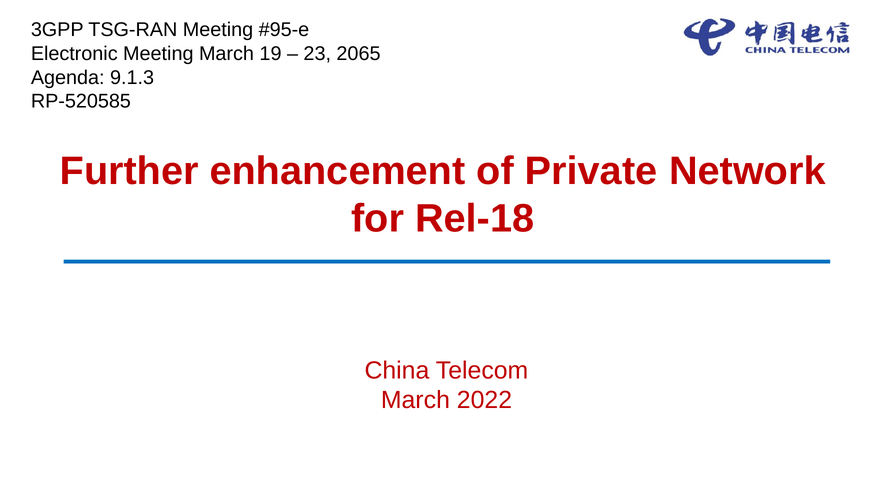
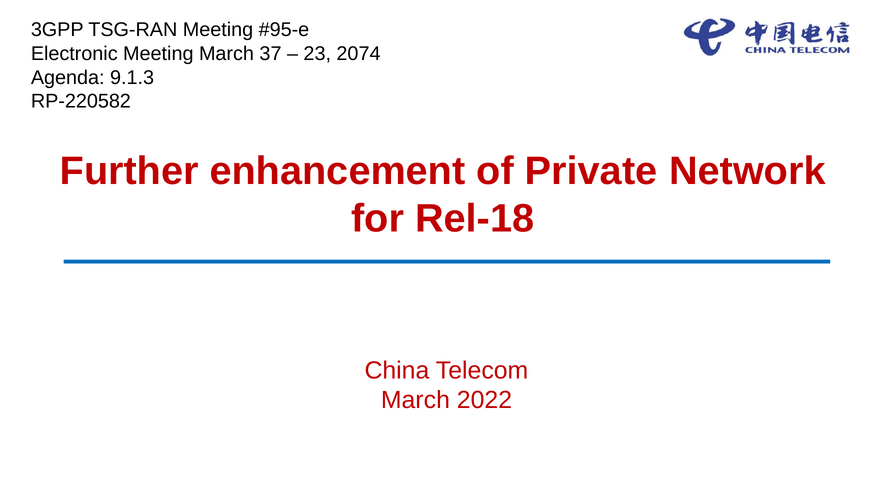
19: 19 -> 37 (271, 54)
2065: 2065 -> 2074 (359, 54)
RP-520585: RP-520585 -> RP-220582 (81, 101)
